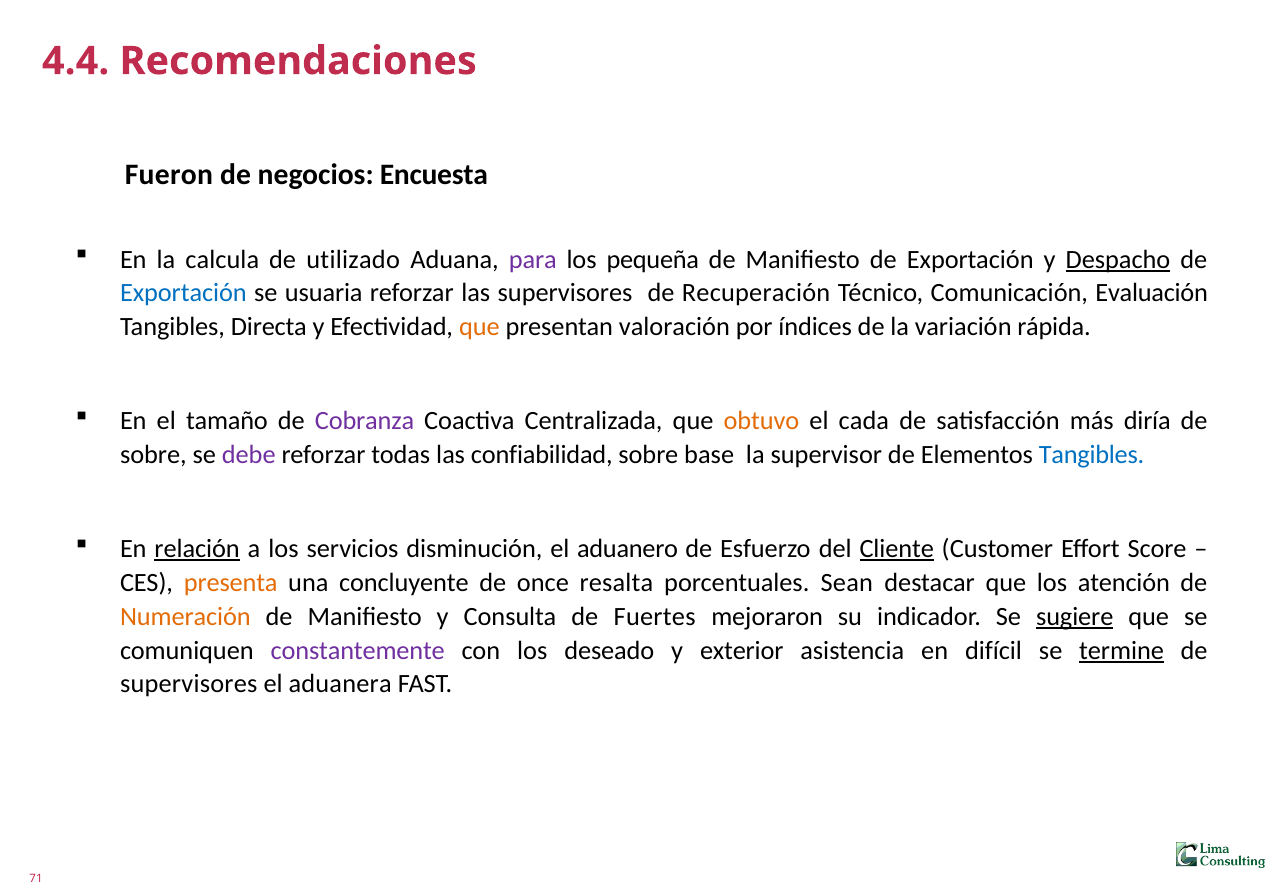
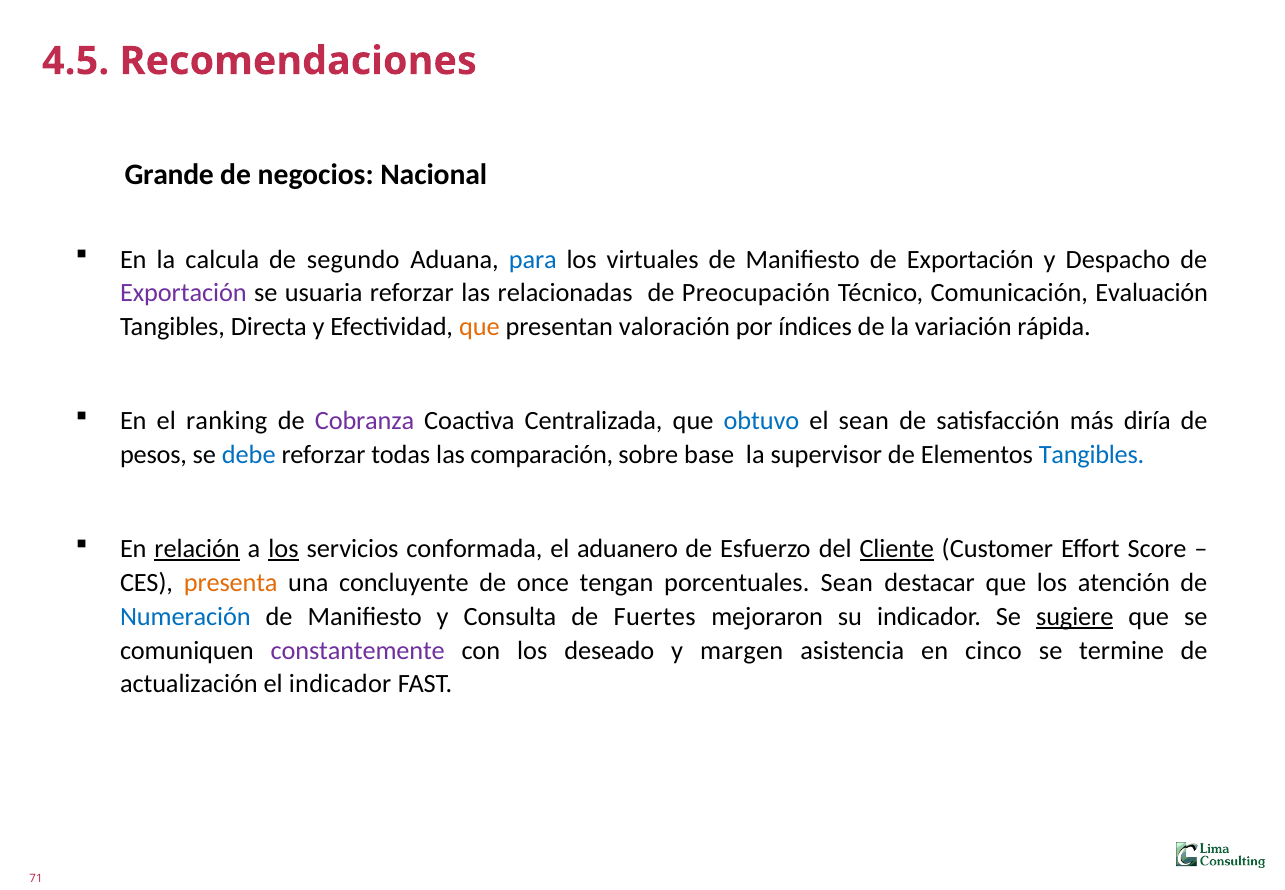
4.4: 4.4 -> 4.5 (76, 61)
Fueron: Fueron -> Grande (169, 175)
Encuesta: Encuesta -> Nacional (434, 175)
utilizado: utilizado -> segundo (353, 259)
para colour: purple -> blue (533, 259)
pequeña: pequeña -> virtuales (653, 259)
Despacho underline: present -> none (1118, 259)
Exportación colour: blue -> purple (183, 293)
las supervisores: supervisores -> relacionadas (565, 293)
Recuperación: Recuperación -> Preocupación (756, 293)
tamaño: tamaño -> ranking (227, 421)
obtuvo colour: orange -> blue (761, 421)
el cada: cada -> sean (864, 421)
sobre: sobre -> pesos (153, 455)
debe colour: purple -> blue (249, 455)
confiabilidad: confiabilidad -> comparación (542, 455)
los underline: none -> present (283, 549)
disminución: disminución -> conformada (474, 549)
resalta: resalta -> tengan (617, 583)
Numeración colour: orange -> blue (185, 616)
exterior: exterior -> margen (742, 650)
difícil: difícil -> cinco (993, 650)
termine underline: present -> none (1122, 650)
supervisores: supervisores -> actualización (189, 684)
el aduanera: aduanera -> indicador (340, 684)
